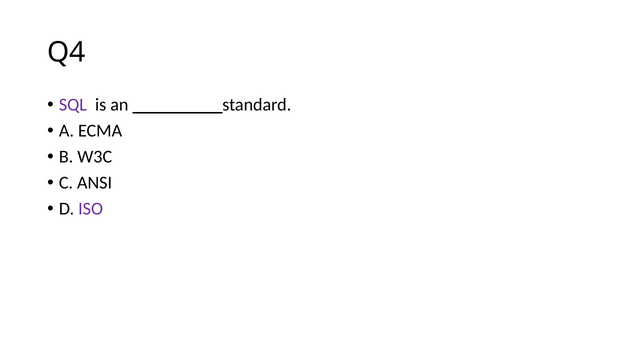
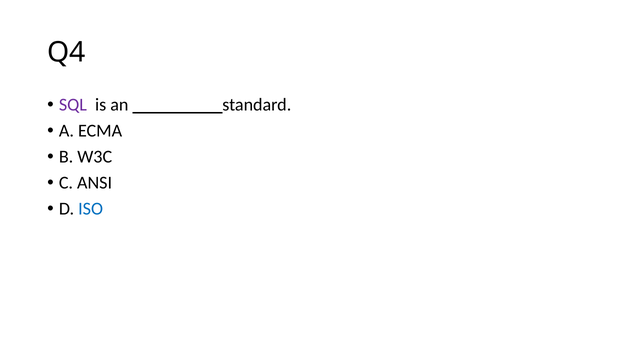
ISO colour: purple -> blue (91, 209)
